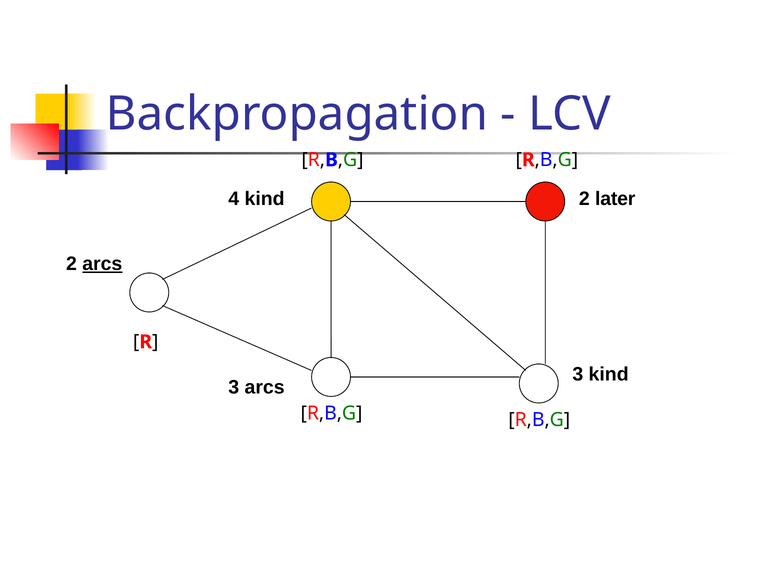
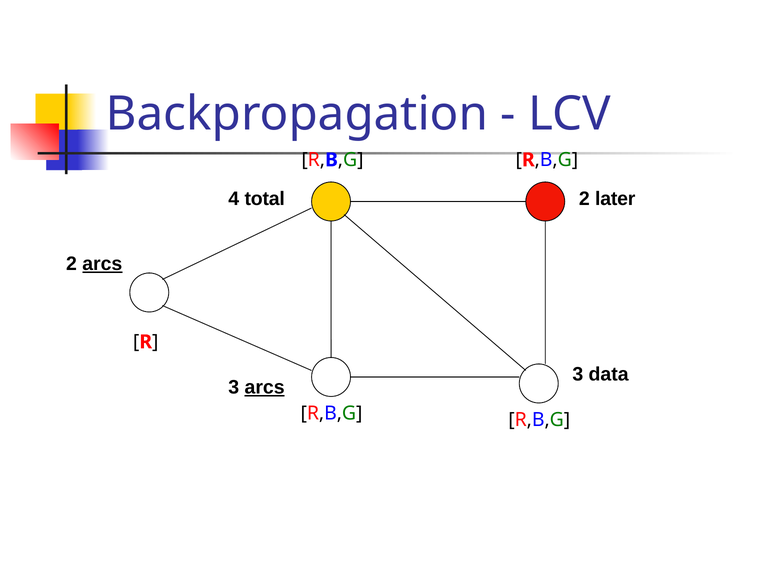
4 kind: kind -> total (265, 199)
3 kind: kind -> data (609, 374)
arcs underline: none -> present (265, 387)
